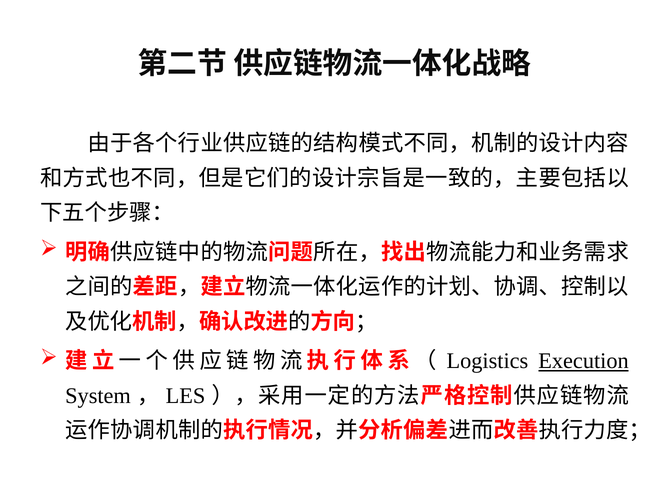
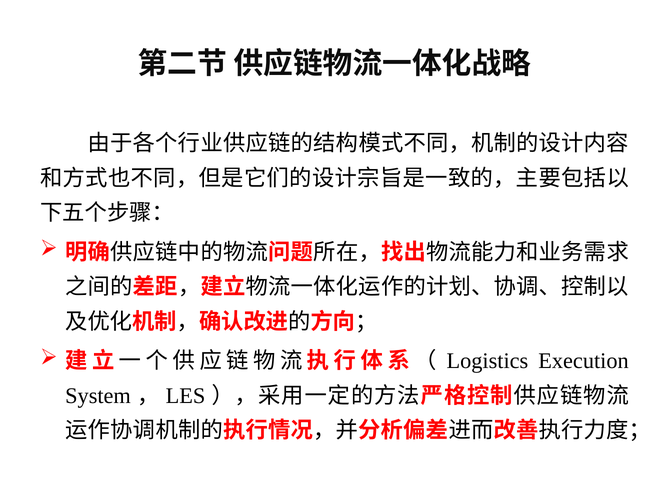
Execution underline: present -> none (584, 361)
